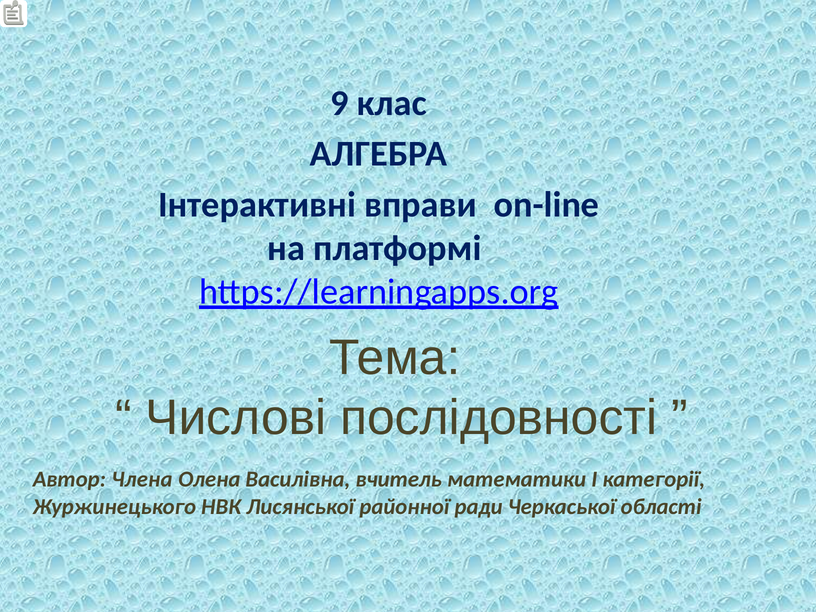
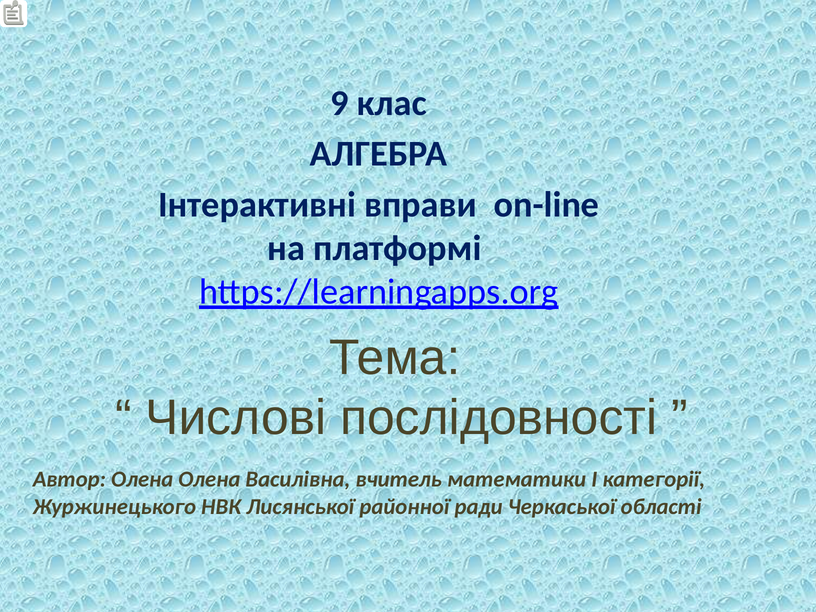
Автор Члена: Члена -> Олена (142, 479)
